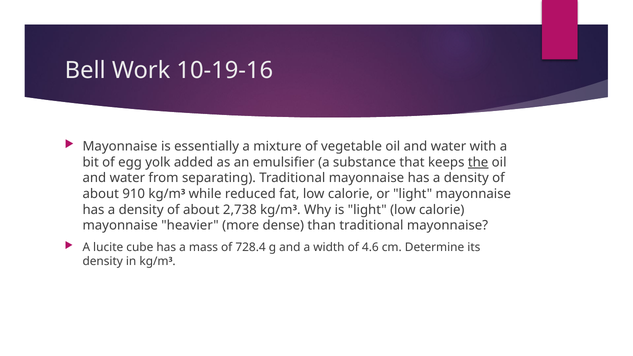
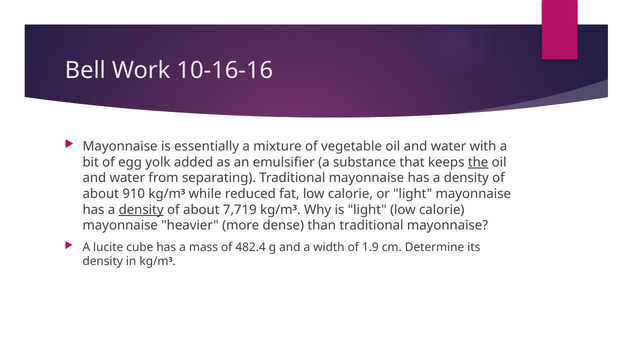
10-19-16: 10-19-16 -> 10-16-16 (225, 71)
density underline: none -> present (141, 210)
2,738: 2,738 -> 7,719 (240, 210)
728.4: 728.4 -> 482.4 (251, 247)
4.6: 4.6 -> 1.9 (370, 247)
